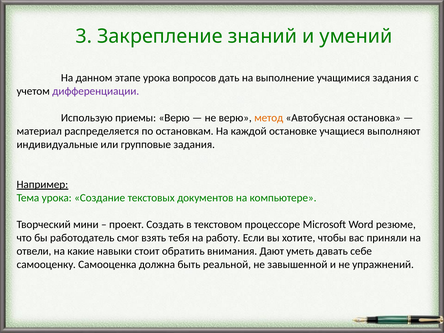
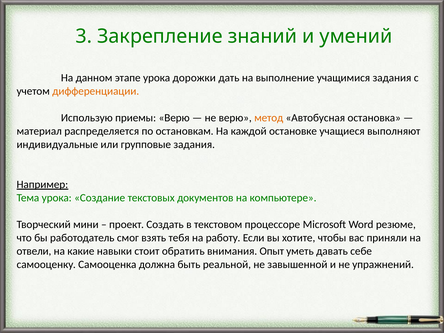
вопросов: вопросов -> дорожки (194, 78)
дифференциации colour: purple -> orange (96, 91)
Дают: Дают -> Опыт (272, 251)
